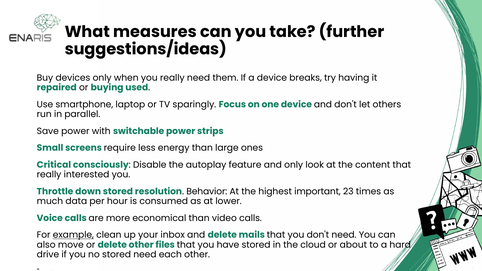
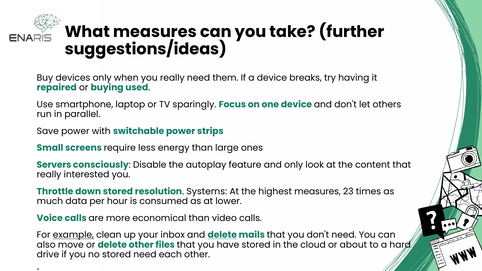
Critical: Critical -> Servers (54, 165)
Behavior: Behavior -> Systems (207, 192)
highest important: important -> measures (317, 192)
delete underline: none -> present (222, 235)
